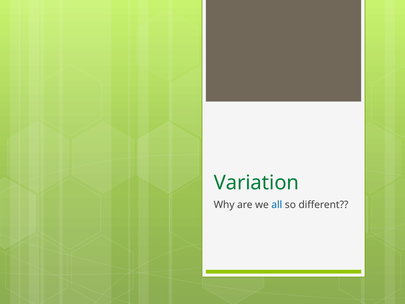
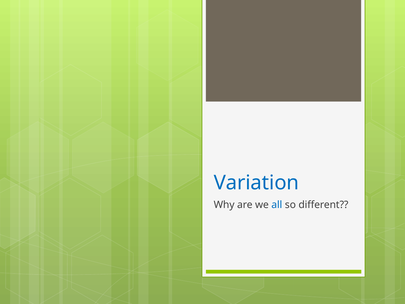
Variation colour: green -> blue (256, 183)
